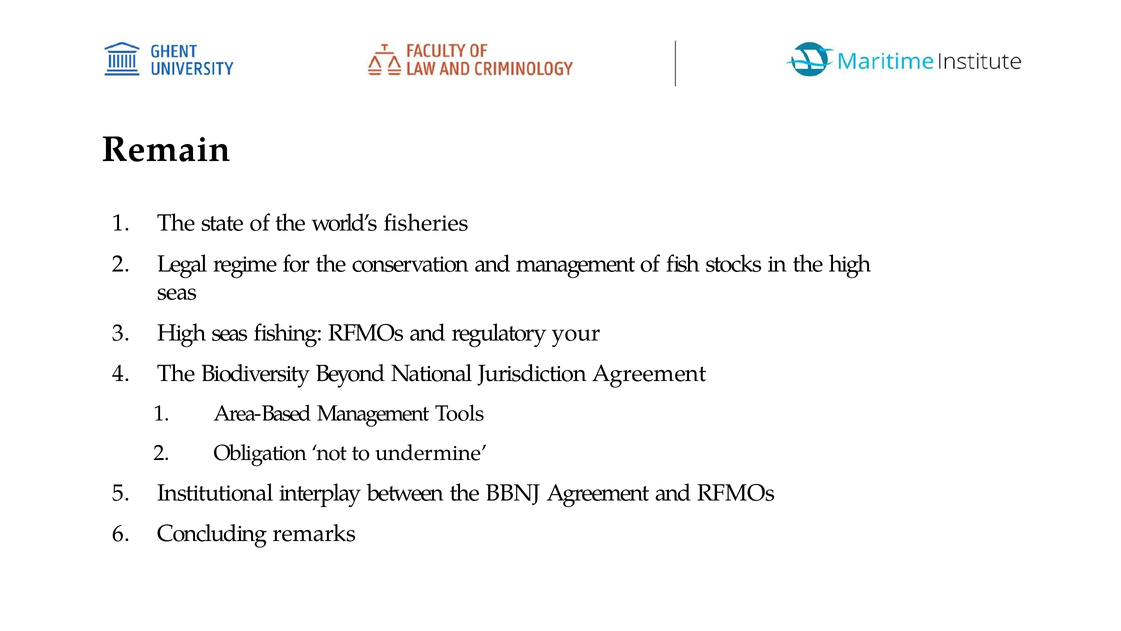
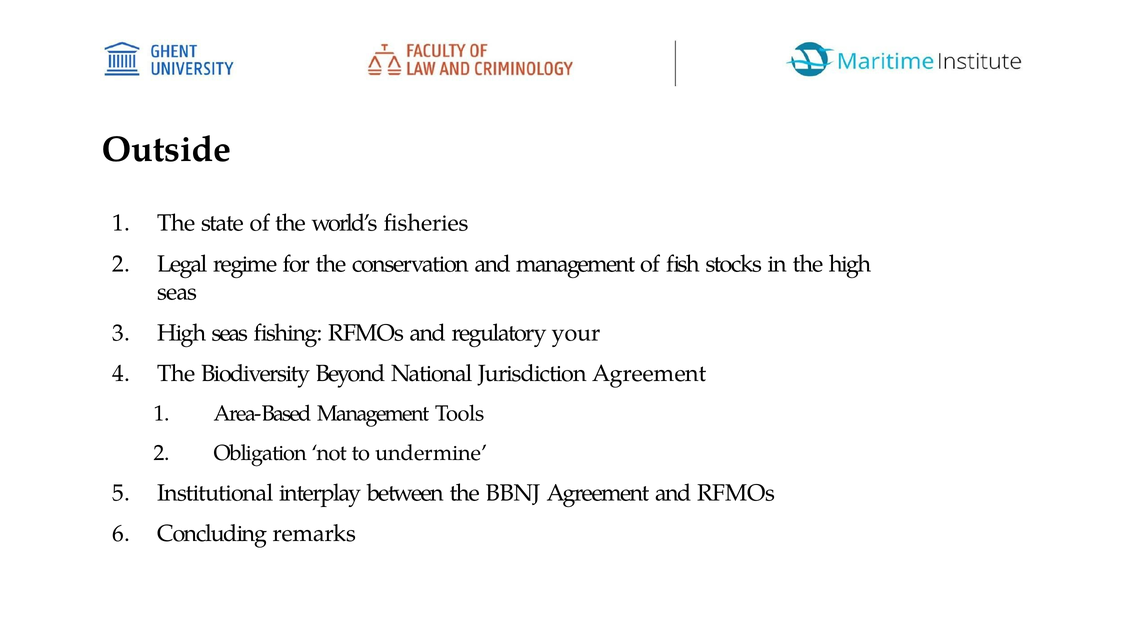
Remain: Remain -> Outside (166, 149)
